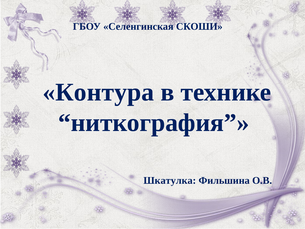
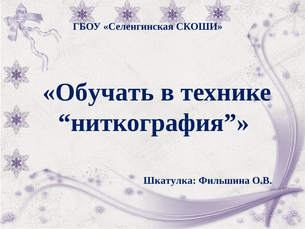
Контура: Контура -> Обучать (98, 92)
